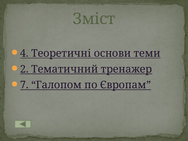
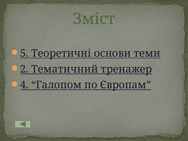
4: 4 -> 5 (24, 53)
7: 7 -> 4 (24, 85)
